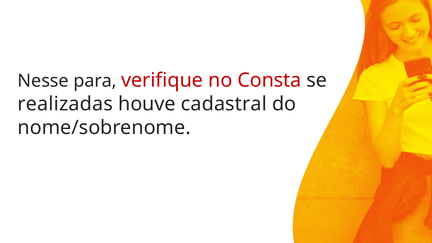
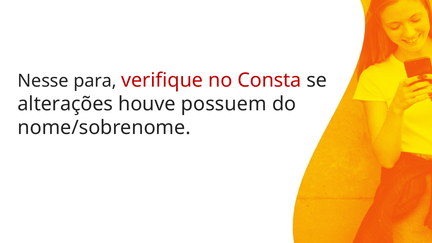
realizadas: realizadas -> alterações (65, 104)
cadastral: cadastral -> possuem (224, 104)
